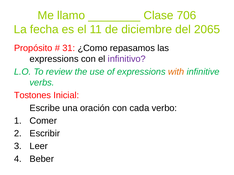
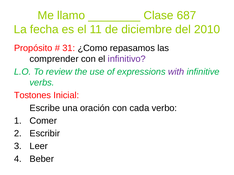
706: 706 -> 687 (186, 15)
2065: 2065 -> 2010 (207, 29)
expressions: expressions -> comprender (54, 59)
with colour: orange -> purple (176, 72)
